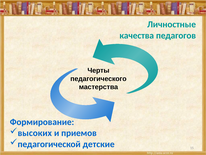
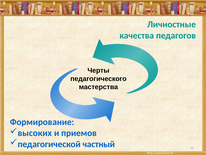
детские: детские -> частный (99, 144)
